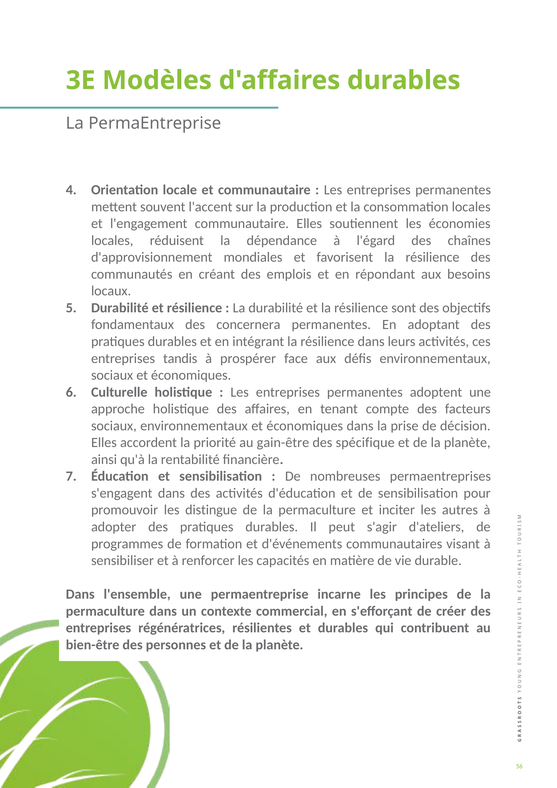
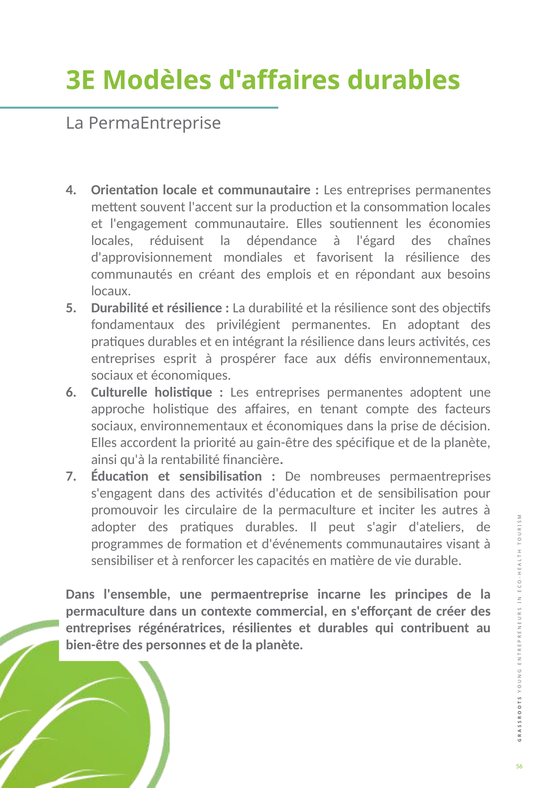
concernera: concernera -> privilégient (248, 325)
tandis: tandis -> esprit (180, 358)
distingue: distingue -> circulaire (211, 510)
